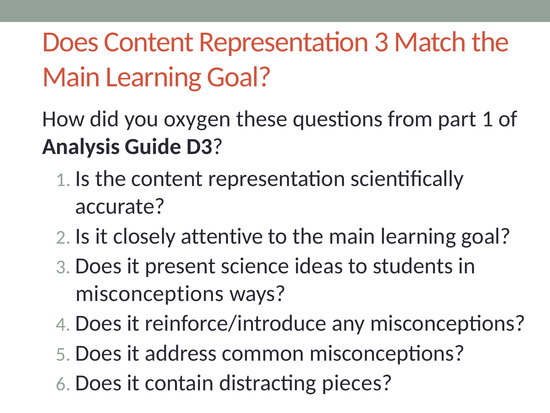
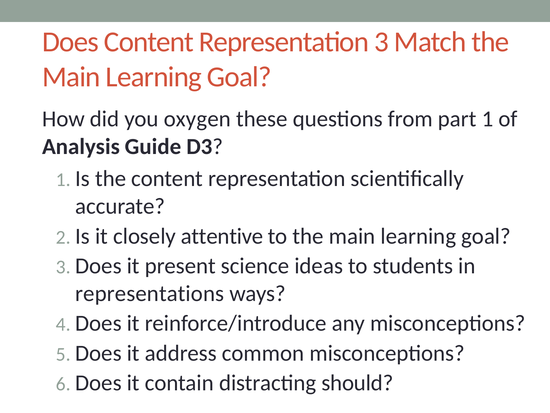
misconceptions: misconceptions -> representations (150, 293)
pieces: pieces -> should (357, 383)
